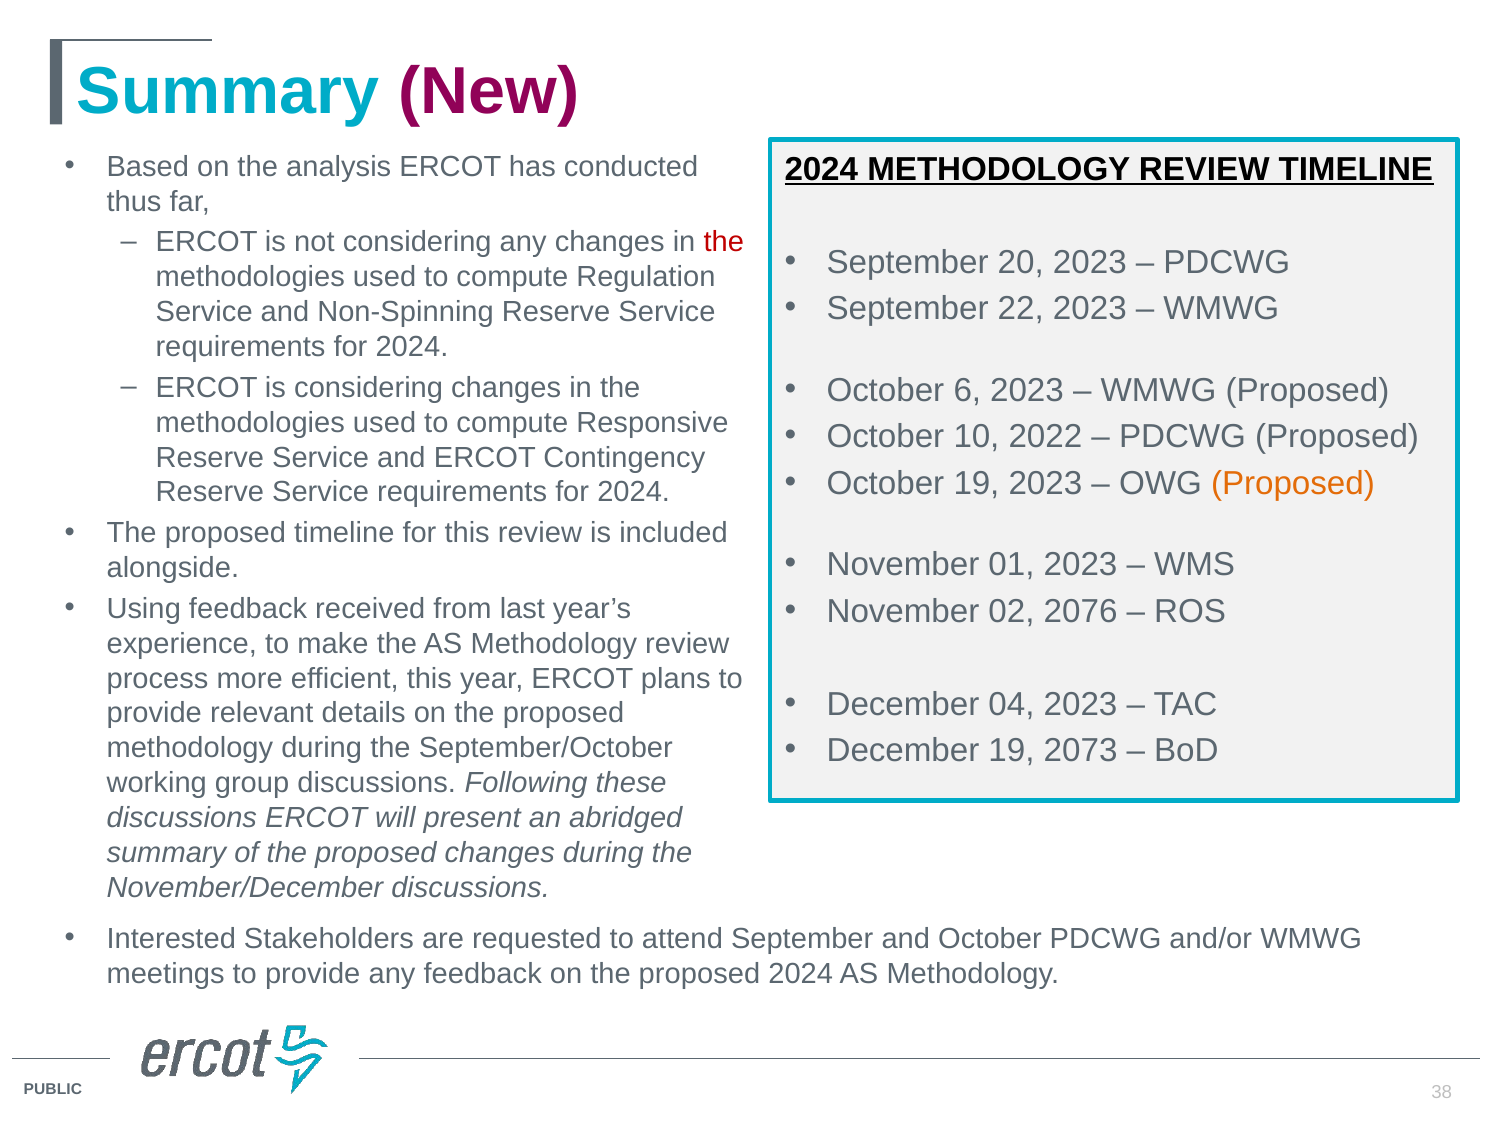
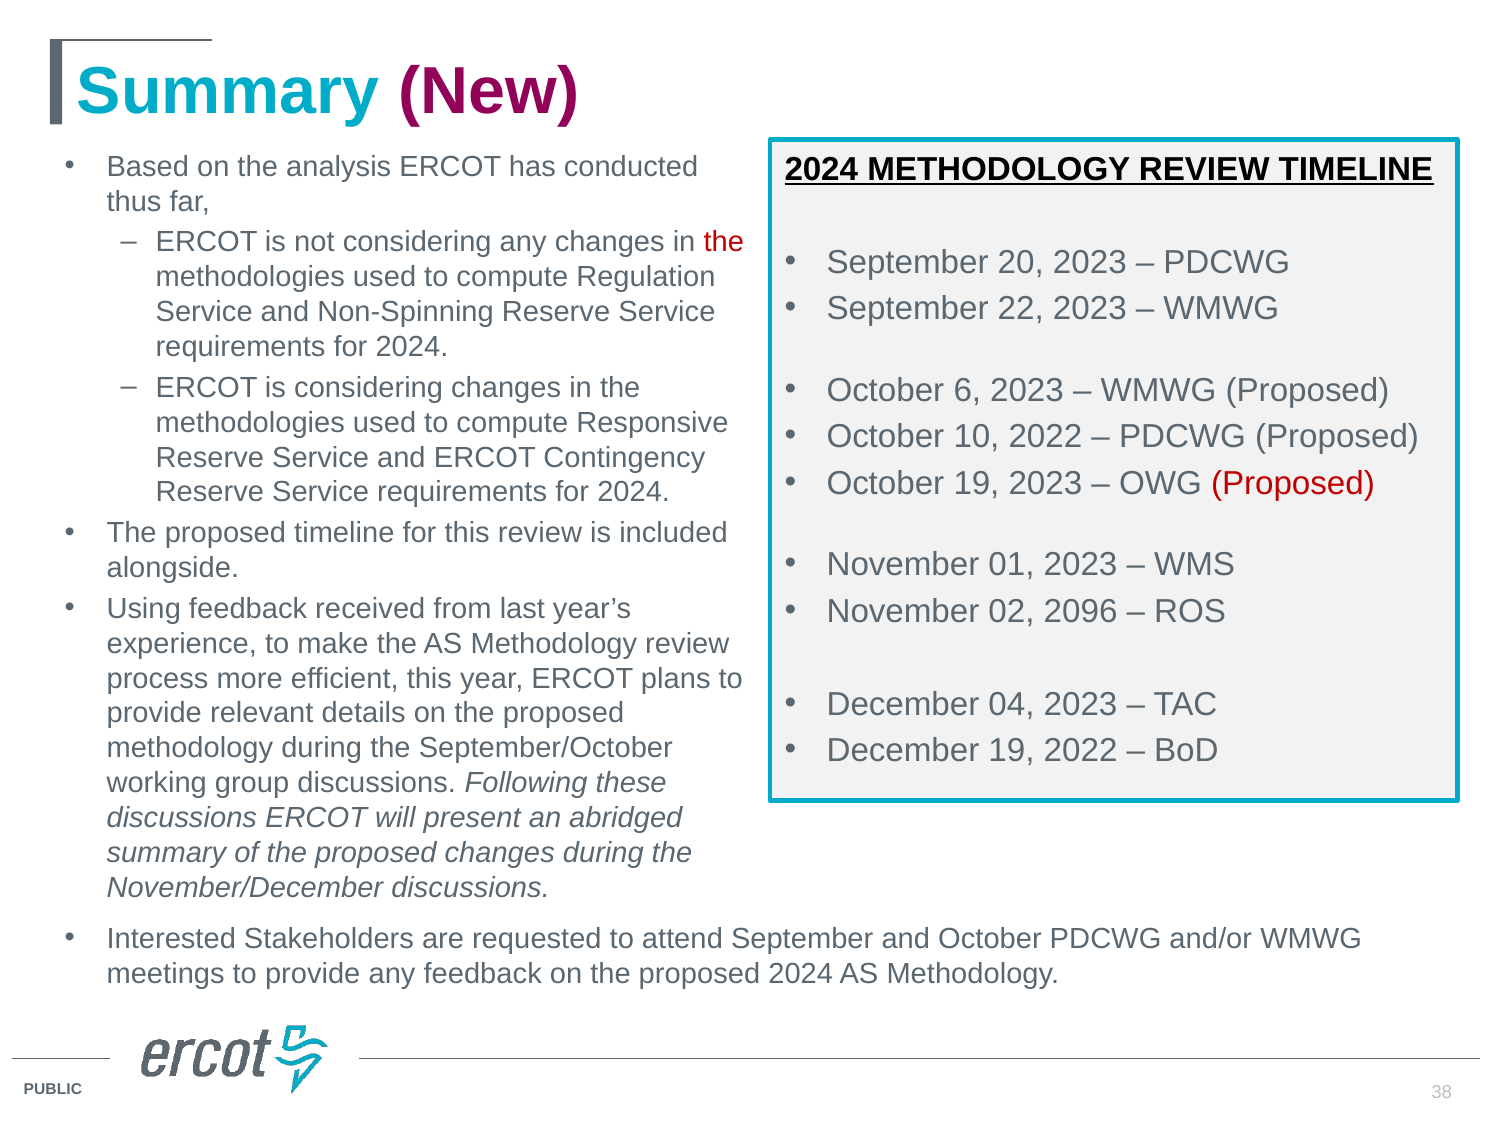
Proposed colour: orange -> red (1293, 483)
2076: 2076 -> 2096 (1081, 611)
19 2073: 2073 -> 2022 (1081, 751)
